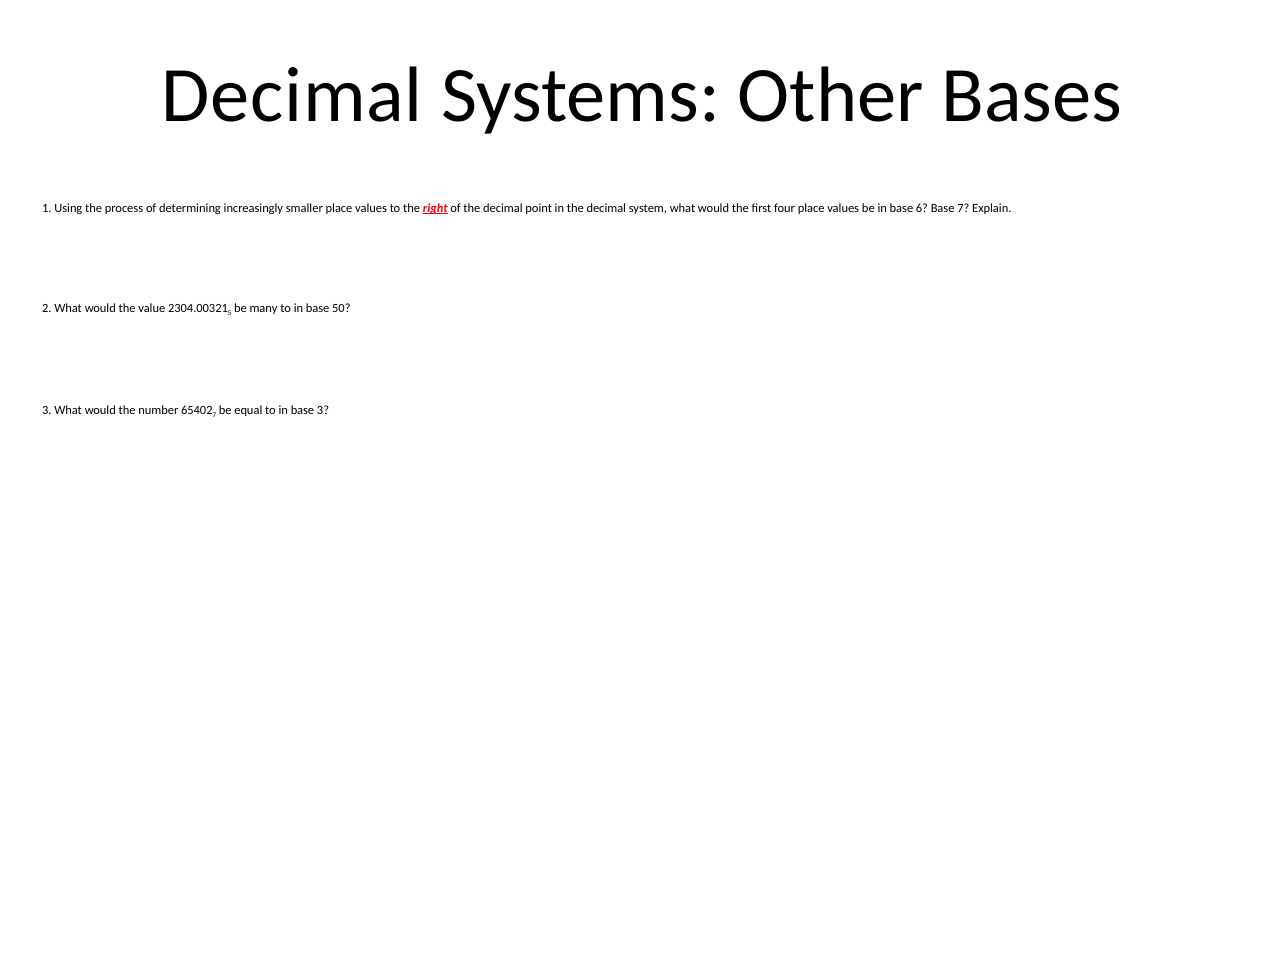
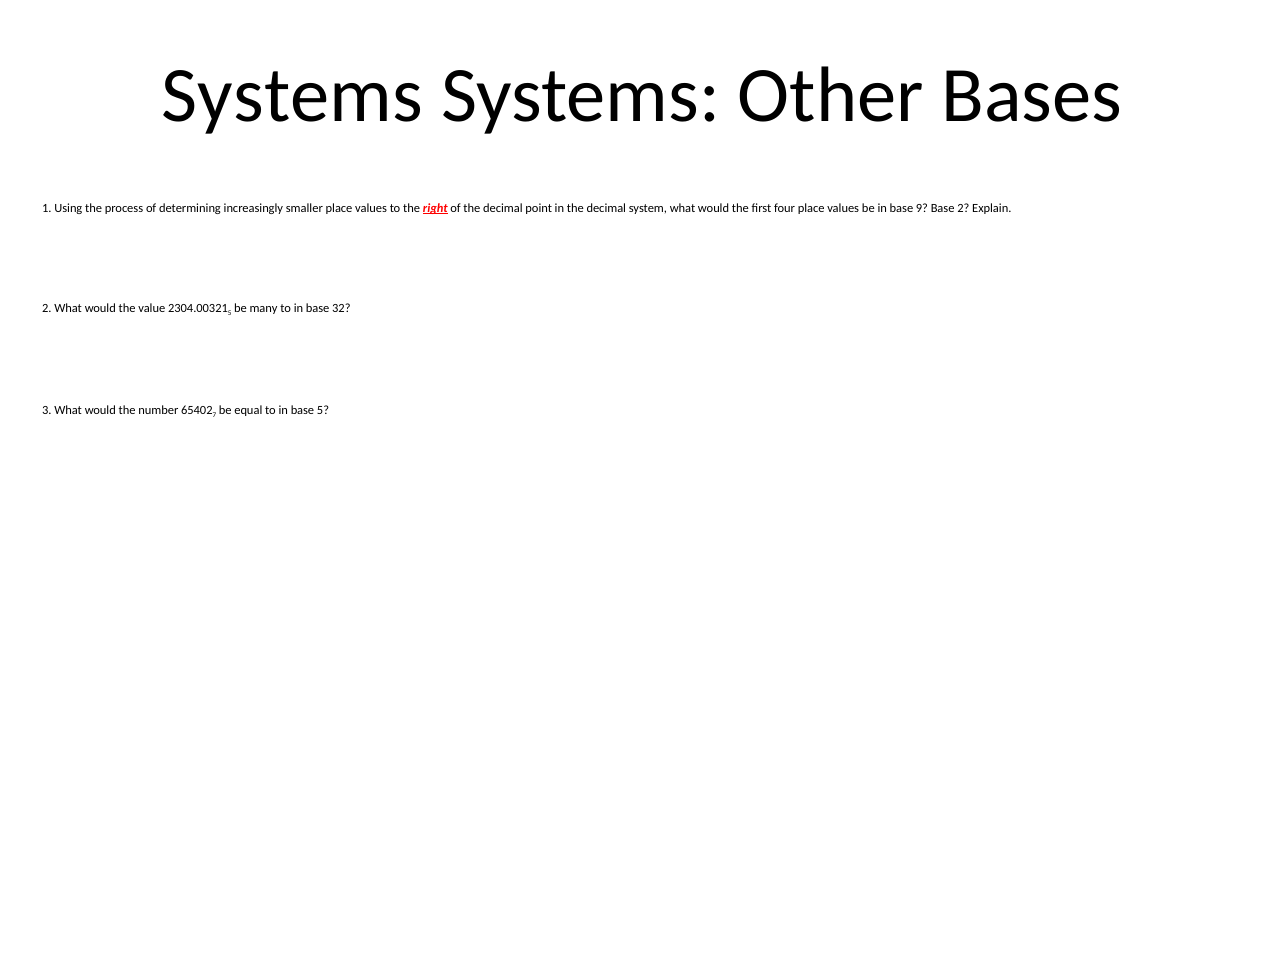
Decimal: Decimal -> Systems (292, 95)
6: 6 -> 9 (922, 208)
Base 7: 7 -> 2 (963, 208)
50: 50 -> 32 (341, 308)
base 3: 3 -> 5 (323, 410)
